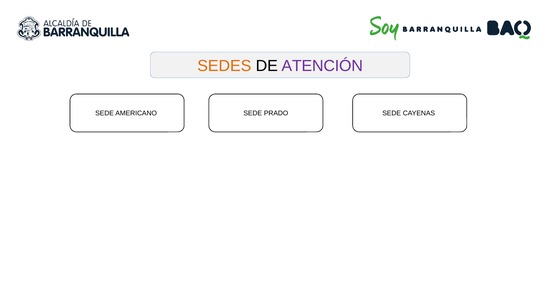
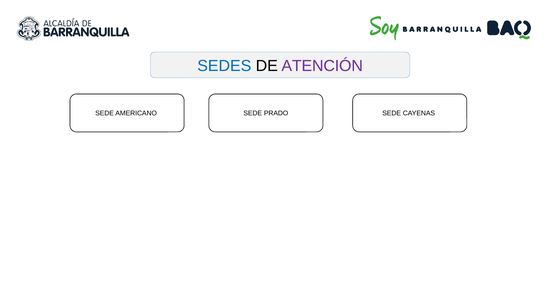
SEDES colour: orange -> blue (224, 66)
